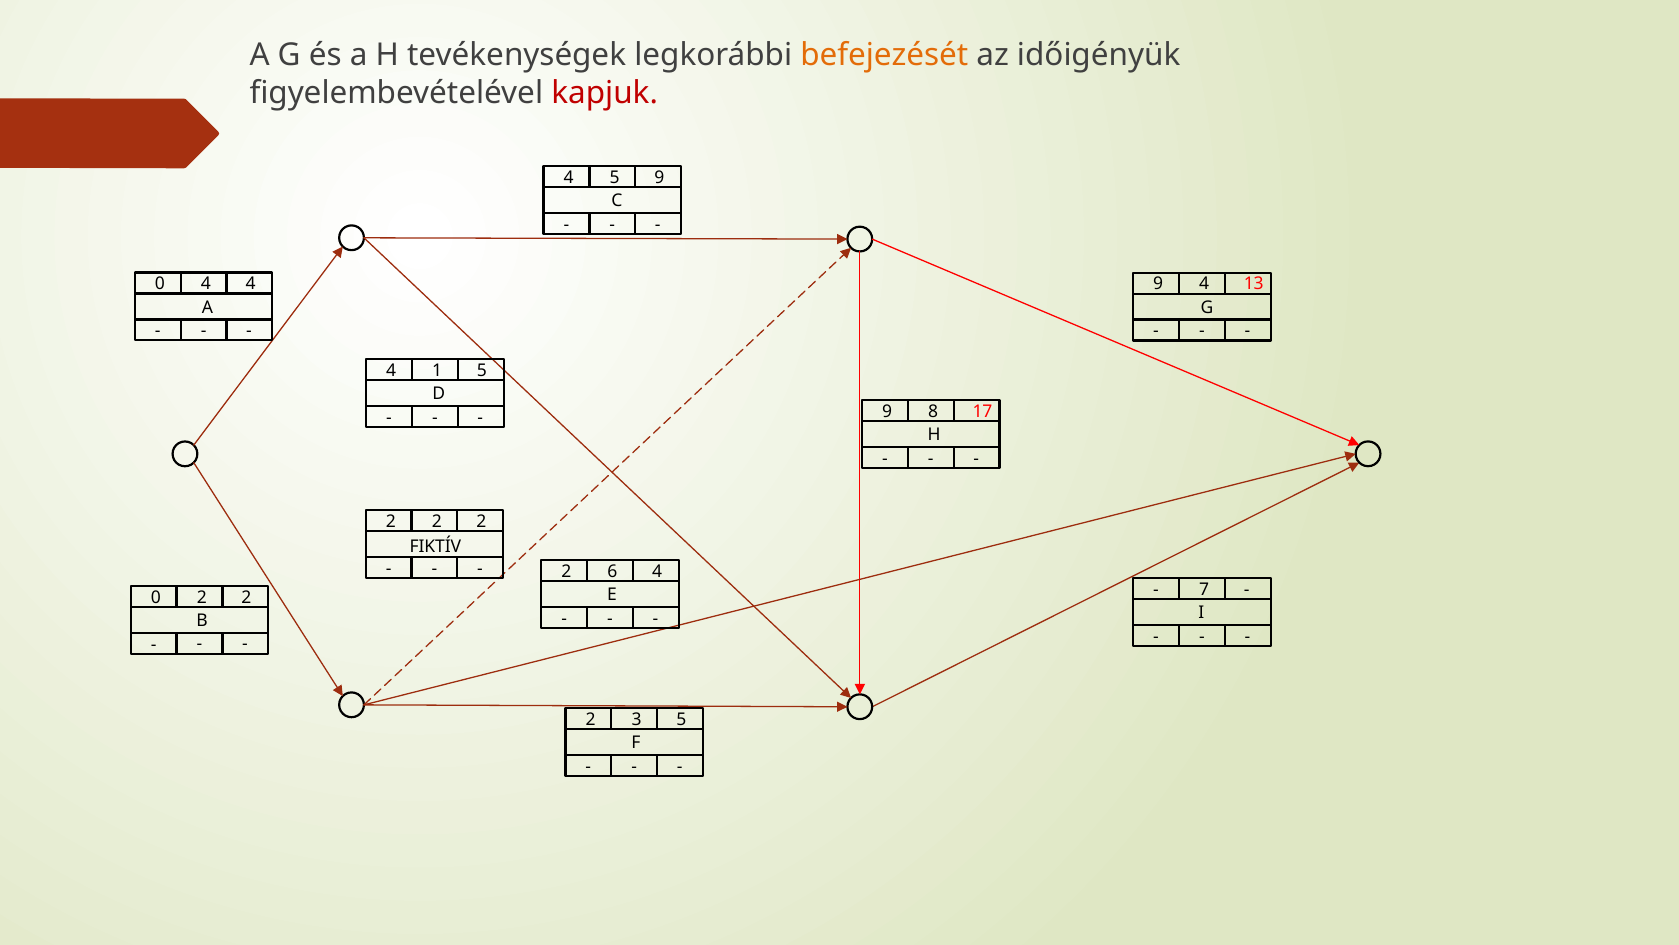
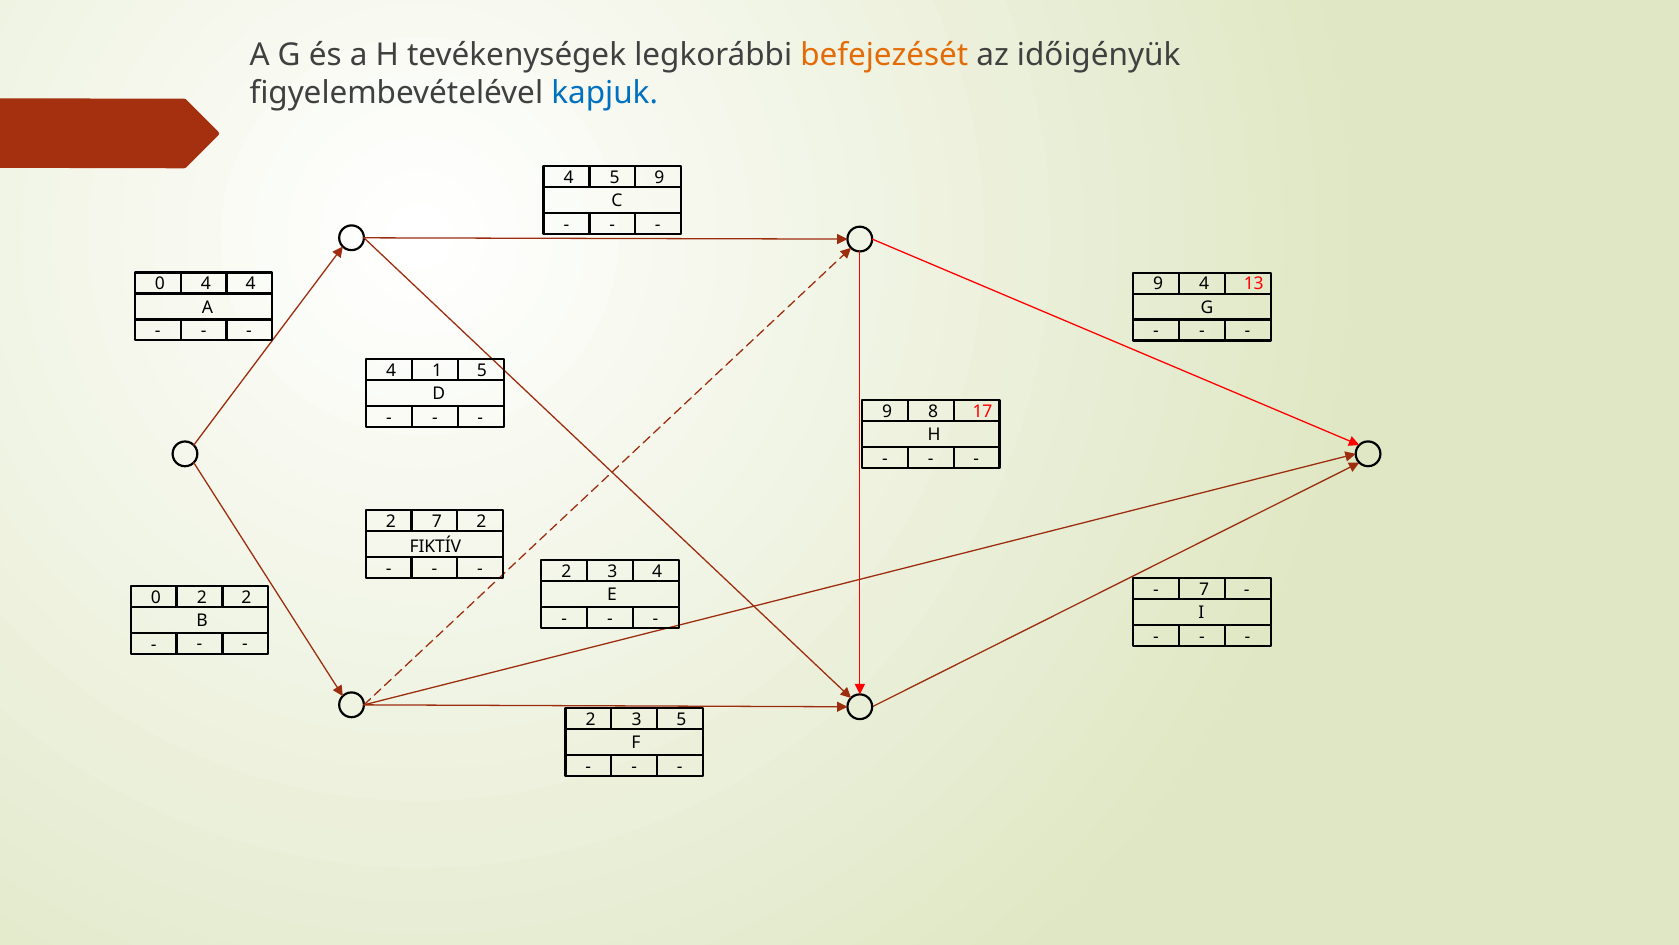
kapjuk colour: red -> blue (605, 93)
2: 2 -> 7 (437, 521)
6: 6 -> 3 (612, 571)
